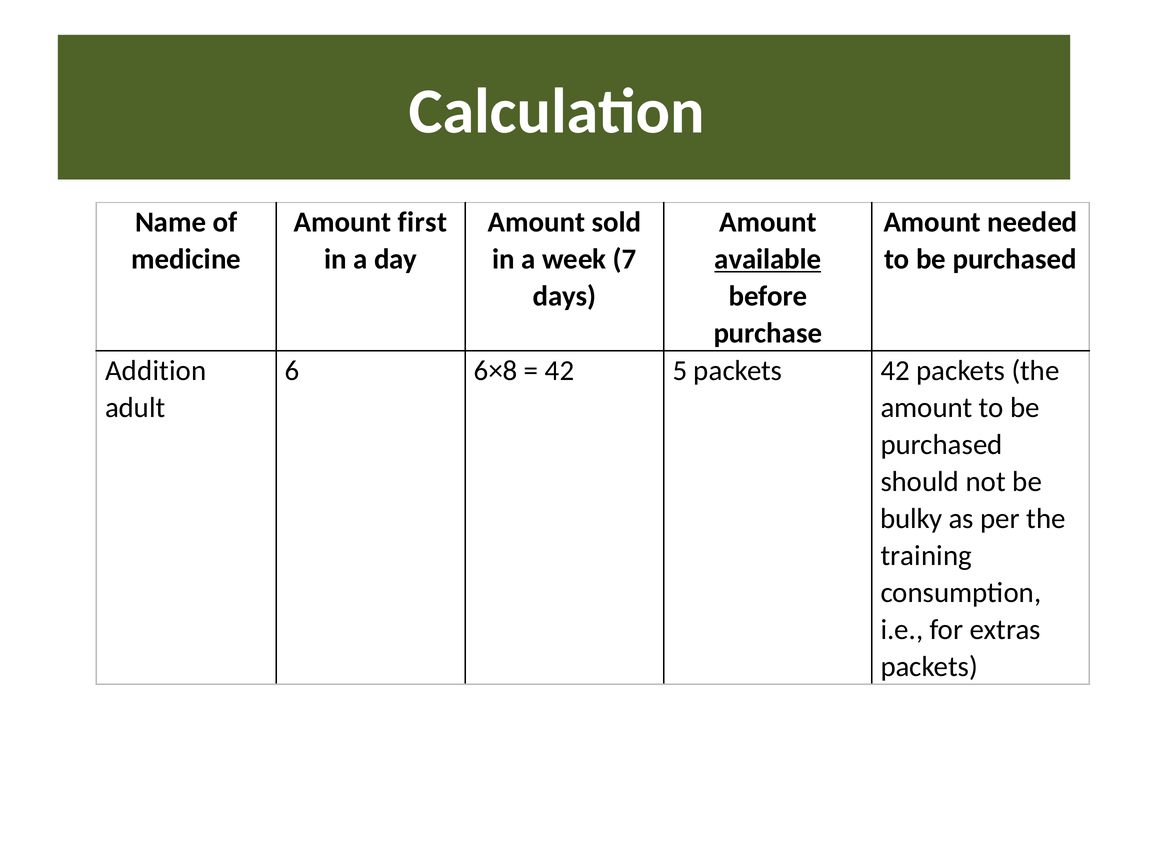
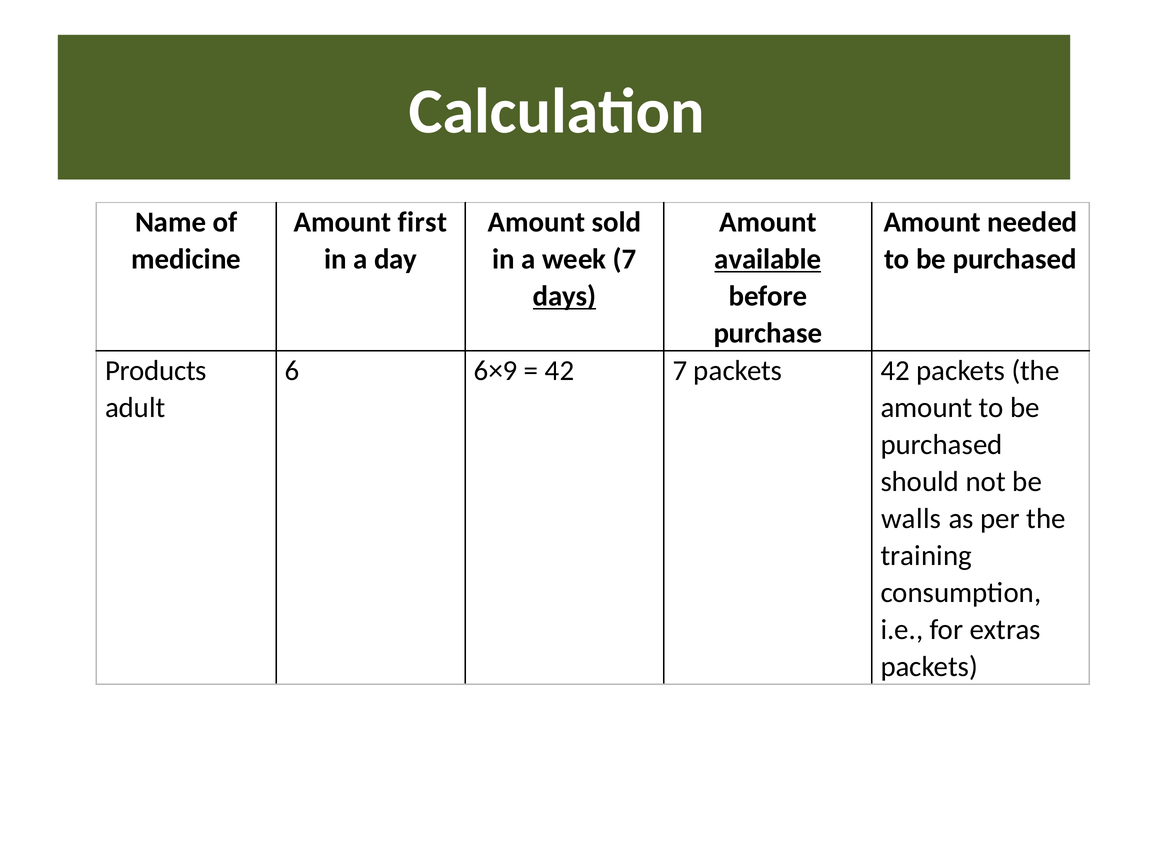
days underline: none -> present (565, 296)
Addition: Addition -> Products (156, 370)
6×8: 6×8 -> 6×9 (496, 370)
42 5: 5 -> 7 (680, 370)
bulky: bulky -> walls (911, 519)
